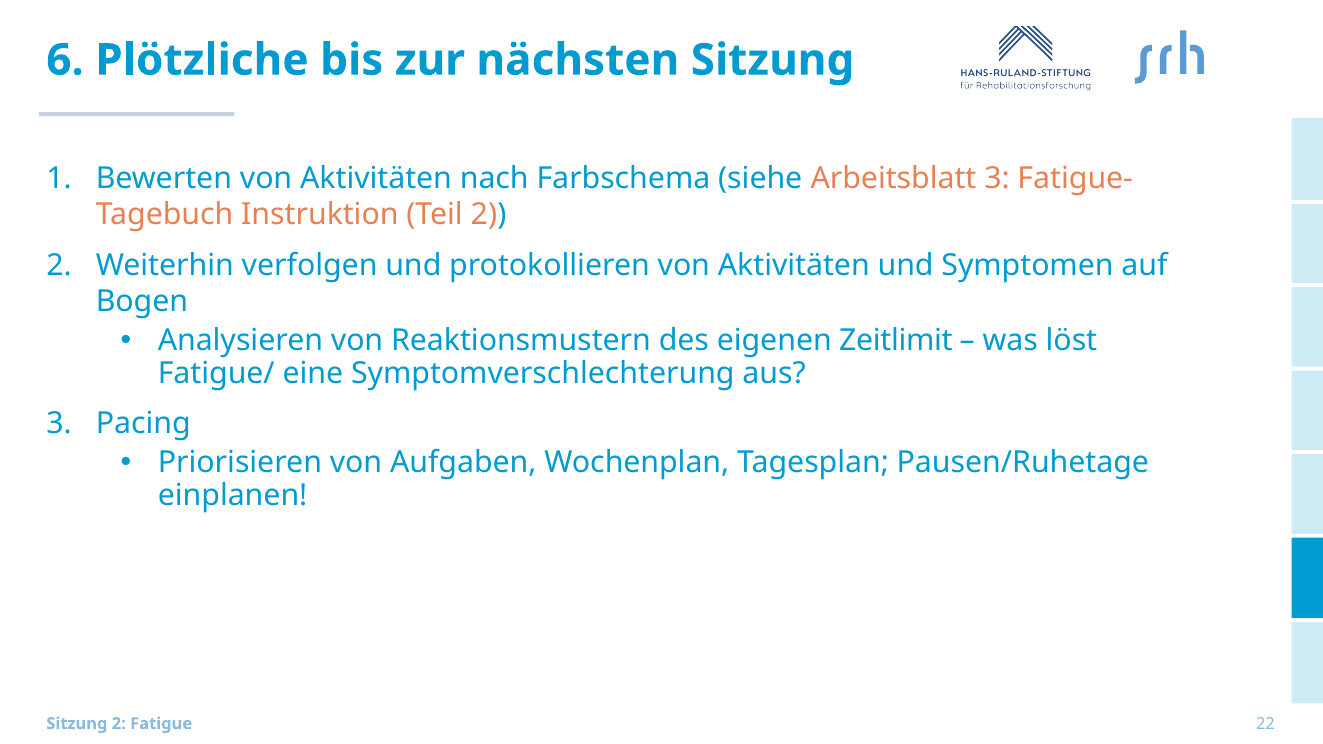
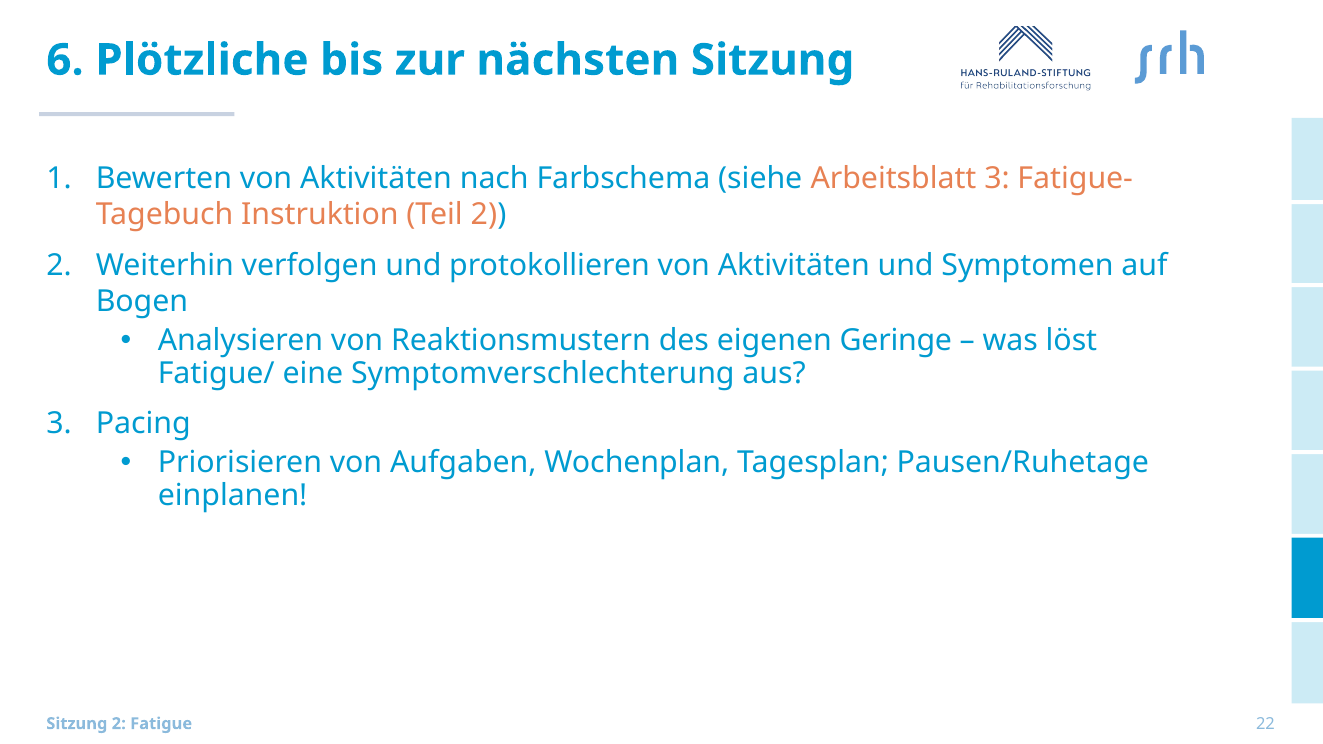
Zeitlimit: Zeitlimit -> Geringe (896, 341)
